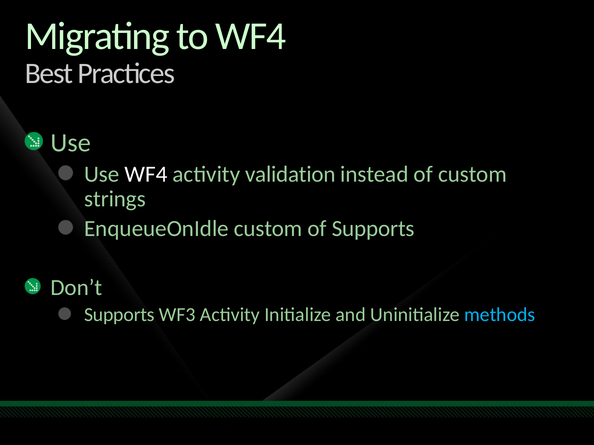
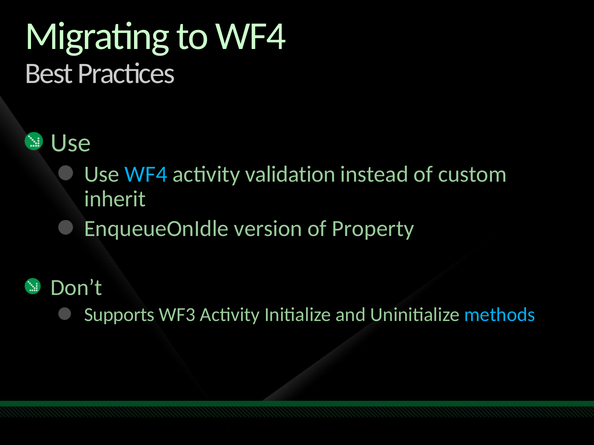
WF4 colour: white -> light blue (146, 174)
strings: strings -> inherit (115, 199)
EnqueueOnIdle custom: custom -> version (268, 229)
of Supports: Supports -> Property (373, 229)
